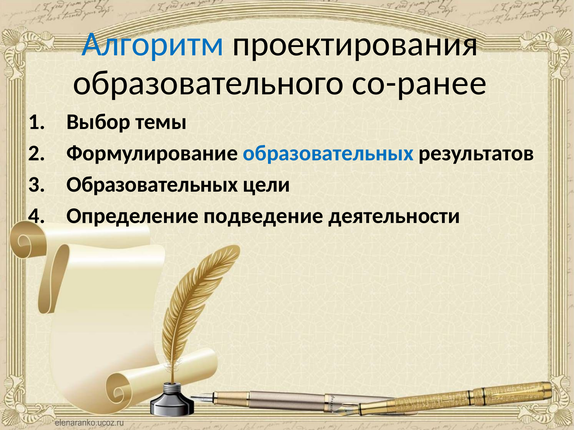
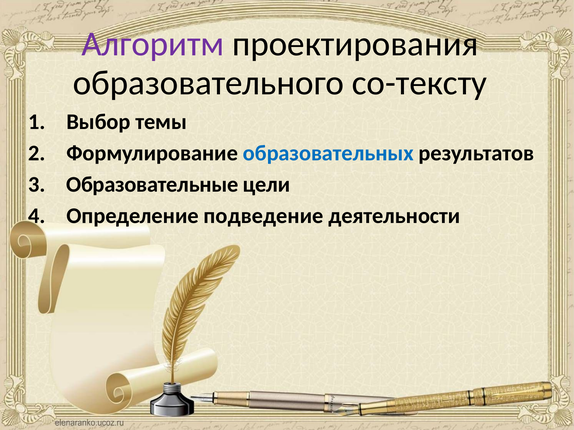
Алгоритм colour: blue -> purple (153, 44)
со-ранее: со-ранее -> со-тексту (419, 83)
Образовательных: Образовательных -> Образовательные (152, 185)
